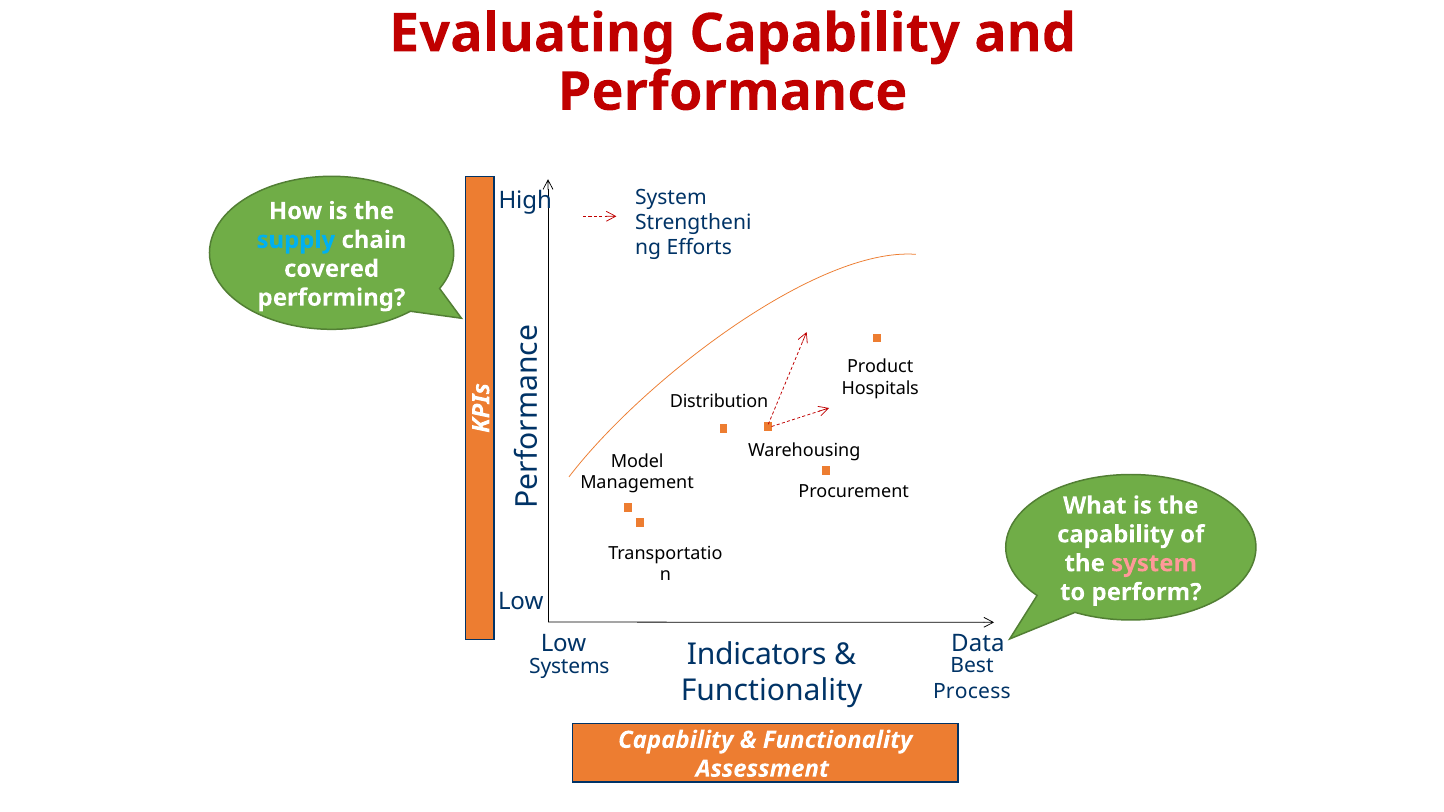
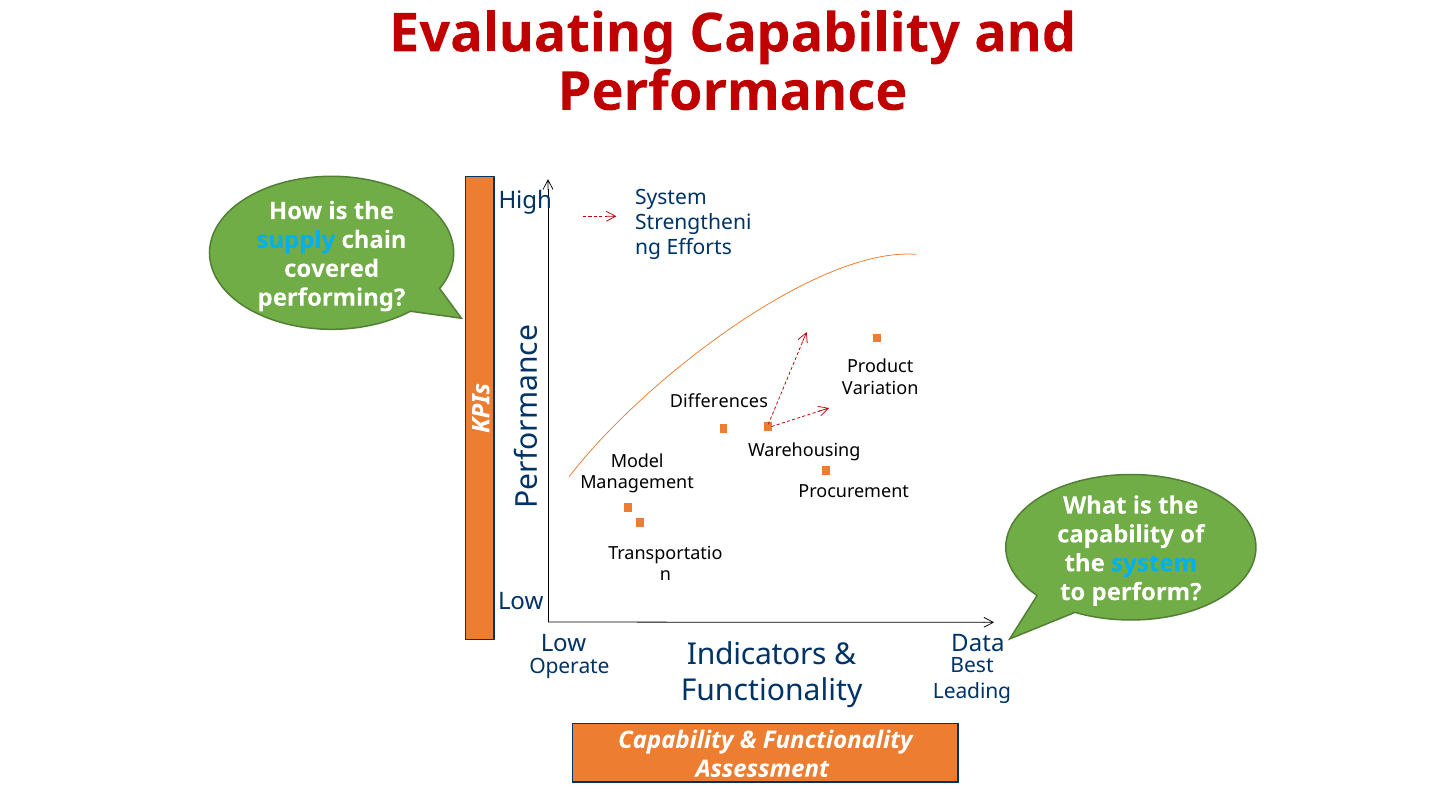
Hospitals: Hospitals -> Variation (880, 389)
Distribution: Distribution -> Differences (719, 402)
system colour: pink -> light blue (1154, 564)
Systems: Systems -> Operate (569, 666)
Process: Process -> Leading (972, 691)
